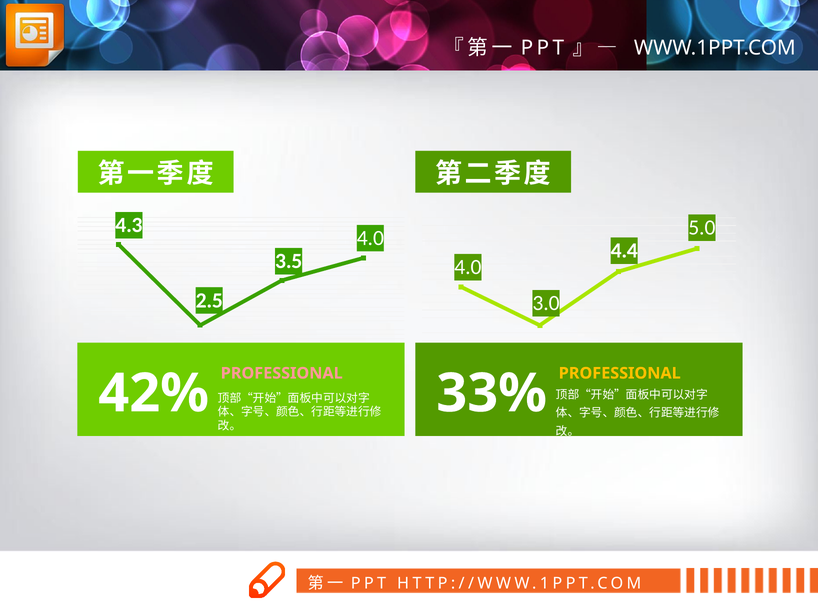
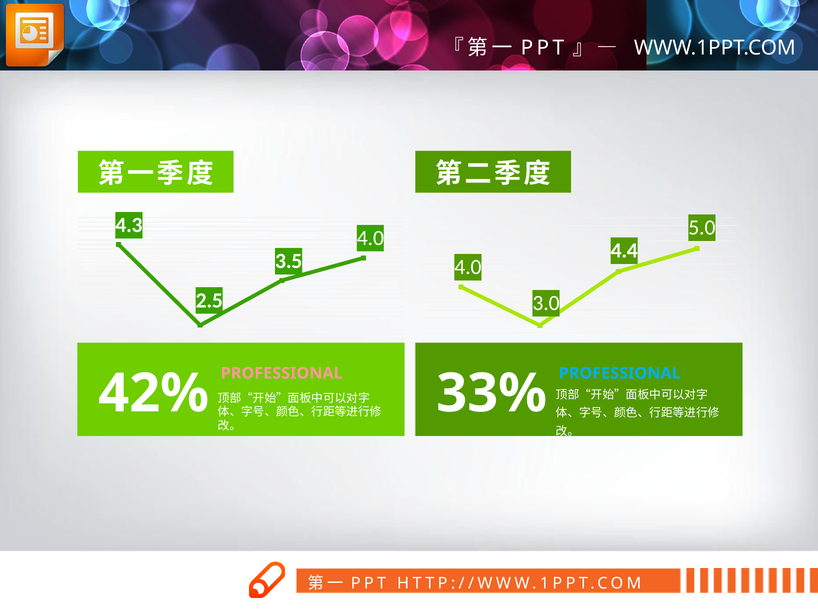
PROFESSIONAL colour: yellow -> light blue (620, 373)
